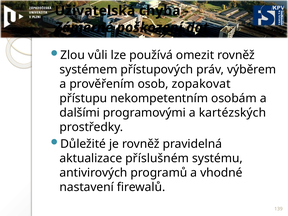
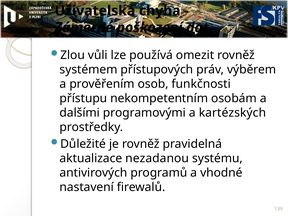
zopakovat: zopakovat -> funkčnosti (201, 84)
příslušném: příslušném -> nezadanou (157, 158)
